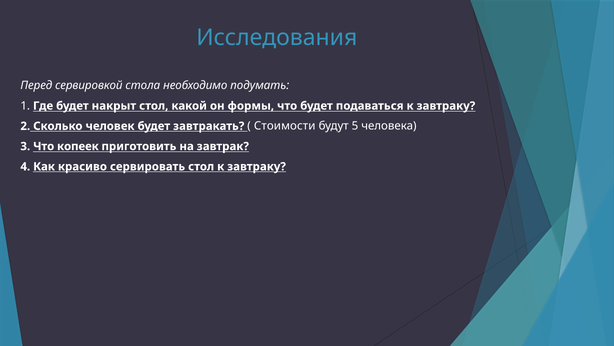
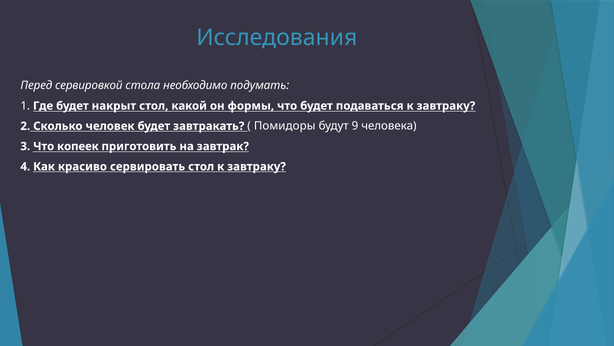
Стоимости: Стоимости -> Помидоры (285, 126)
5: 5 -> 9 (355, 126)
